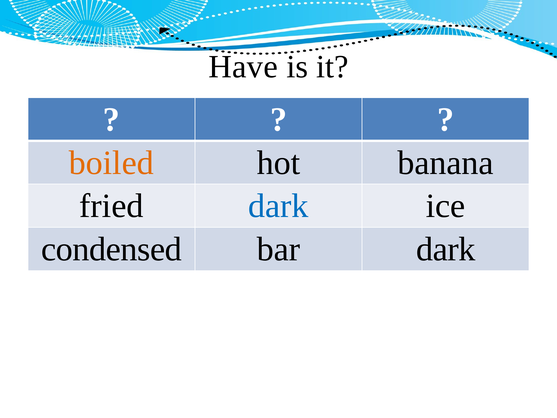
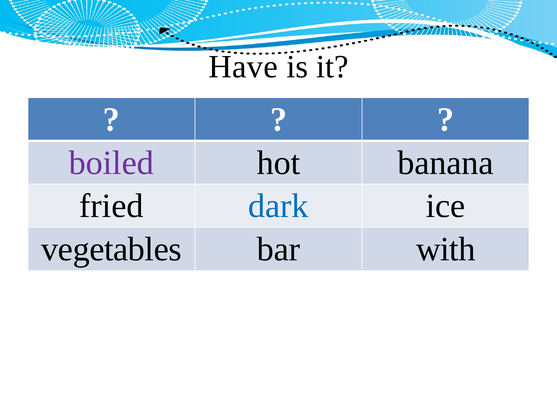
boiled colour: orange -> purple (111, 163)
condensed: condensed -> vegetables (111, 249)
bar dark: dark -> with (446, 249)
